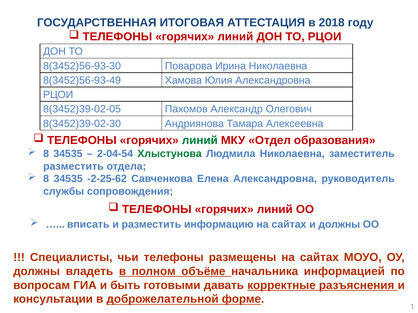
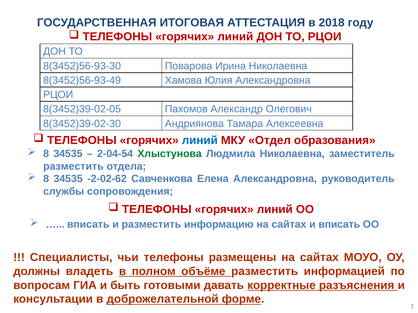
линий colour: green -> blue (200, 140)
-2-25-62: -2-25-62 -> -2-02-62 (107, 179)
и должны: должны -> вписать (339, 225)
объёме начальника: начальника -> разместить (265, 272)
